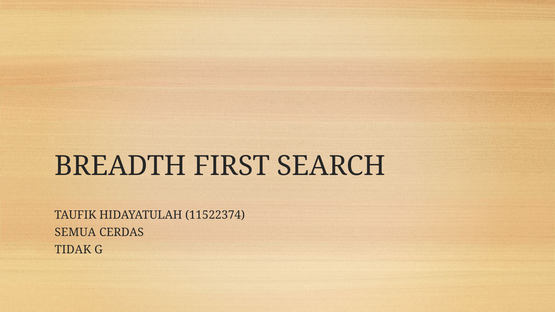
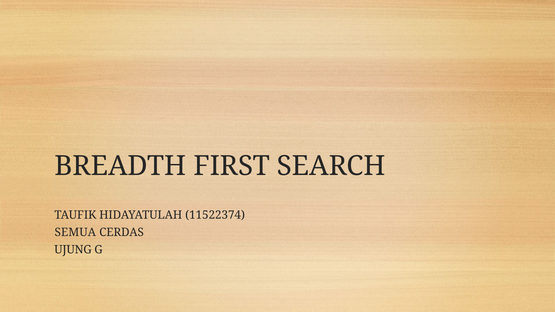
TIDAK: TIDAK -> UJUNG (73, 250)
